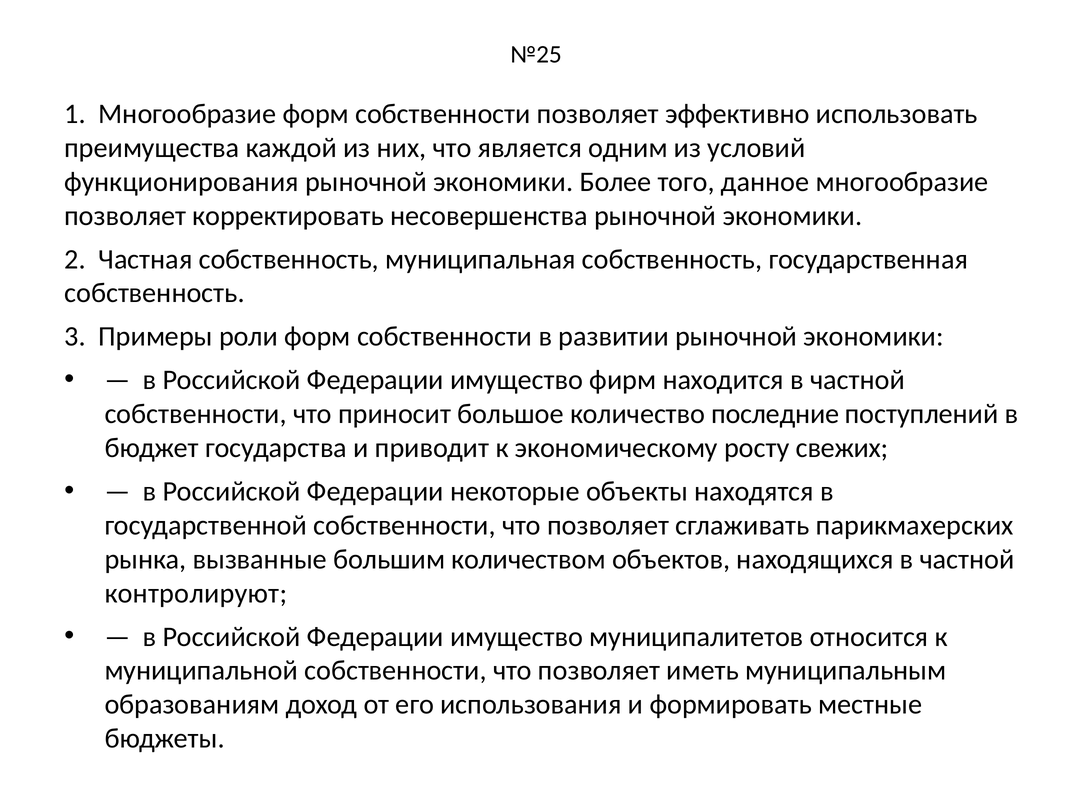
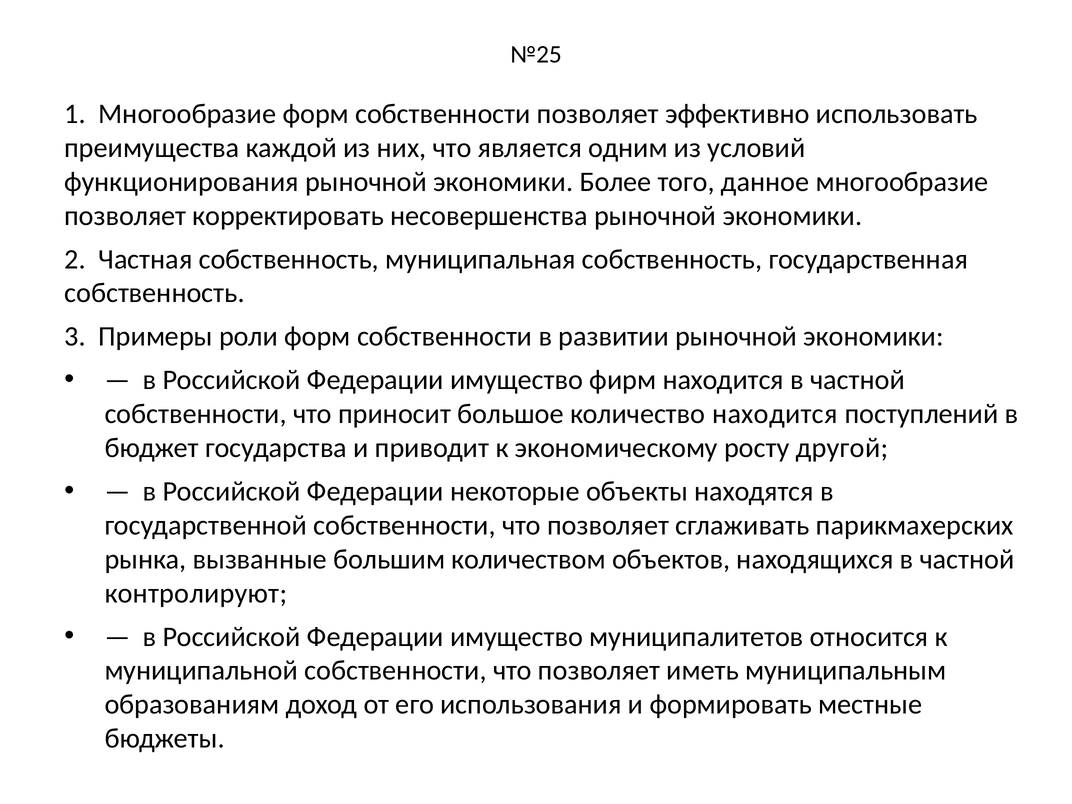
количество последние: последние -> находится (775, 414)
свежих: свежих -> другой (842, 448)
